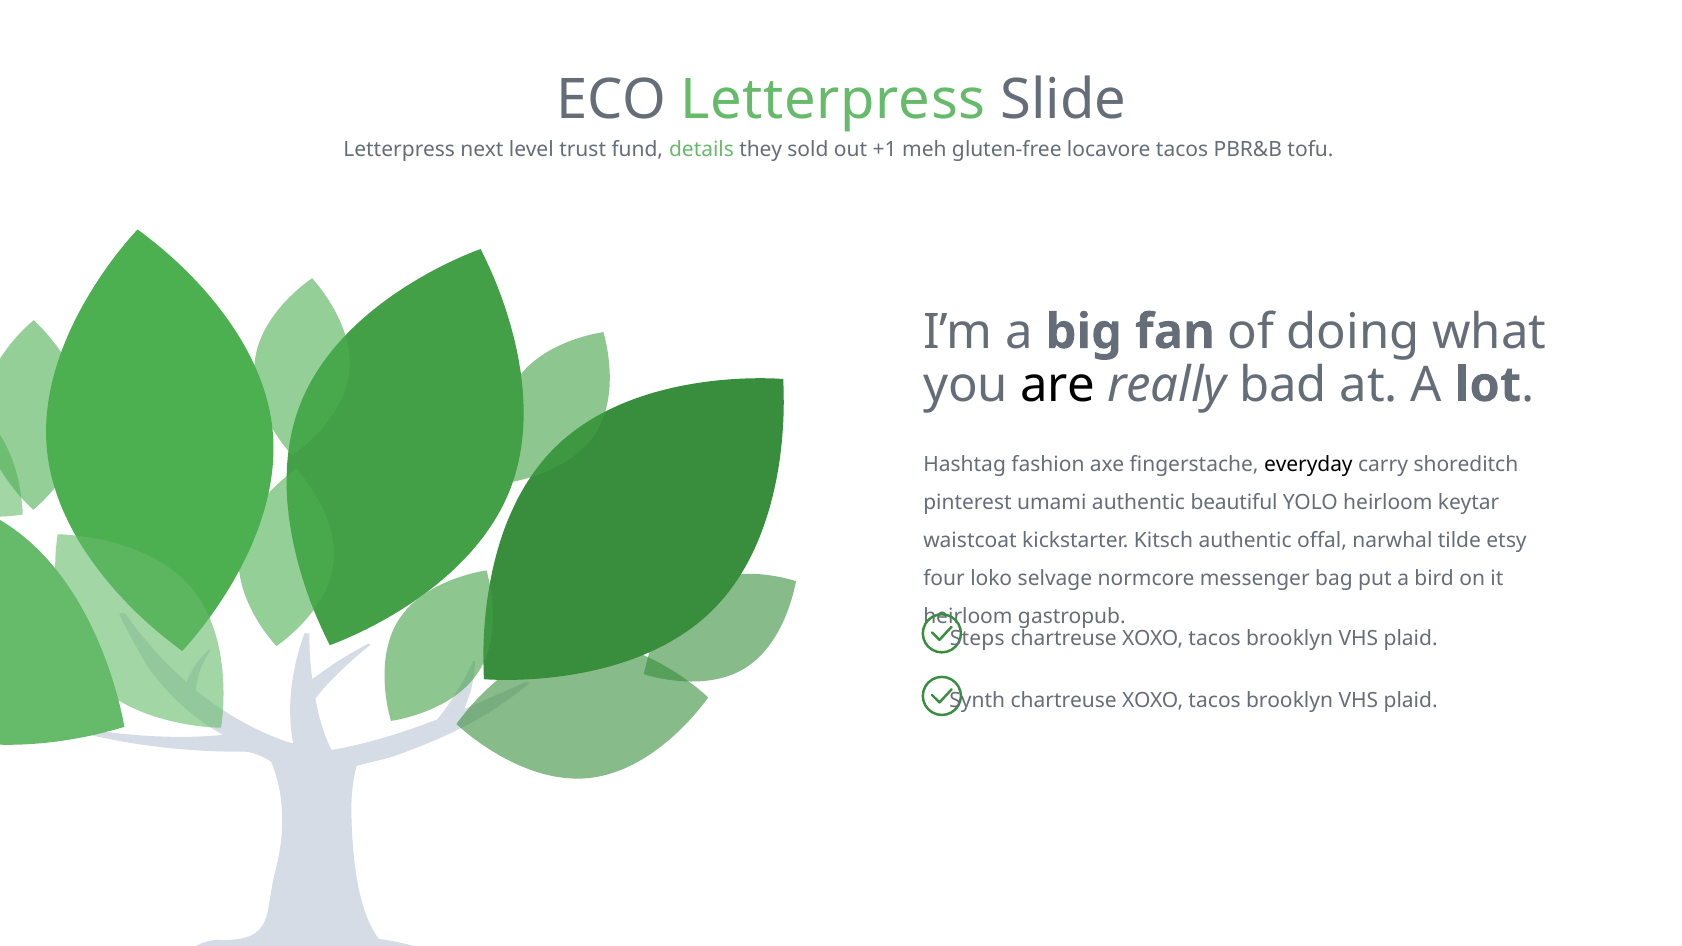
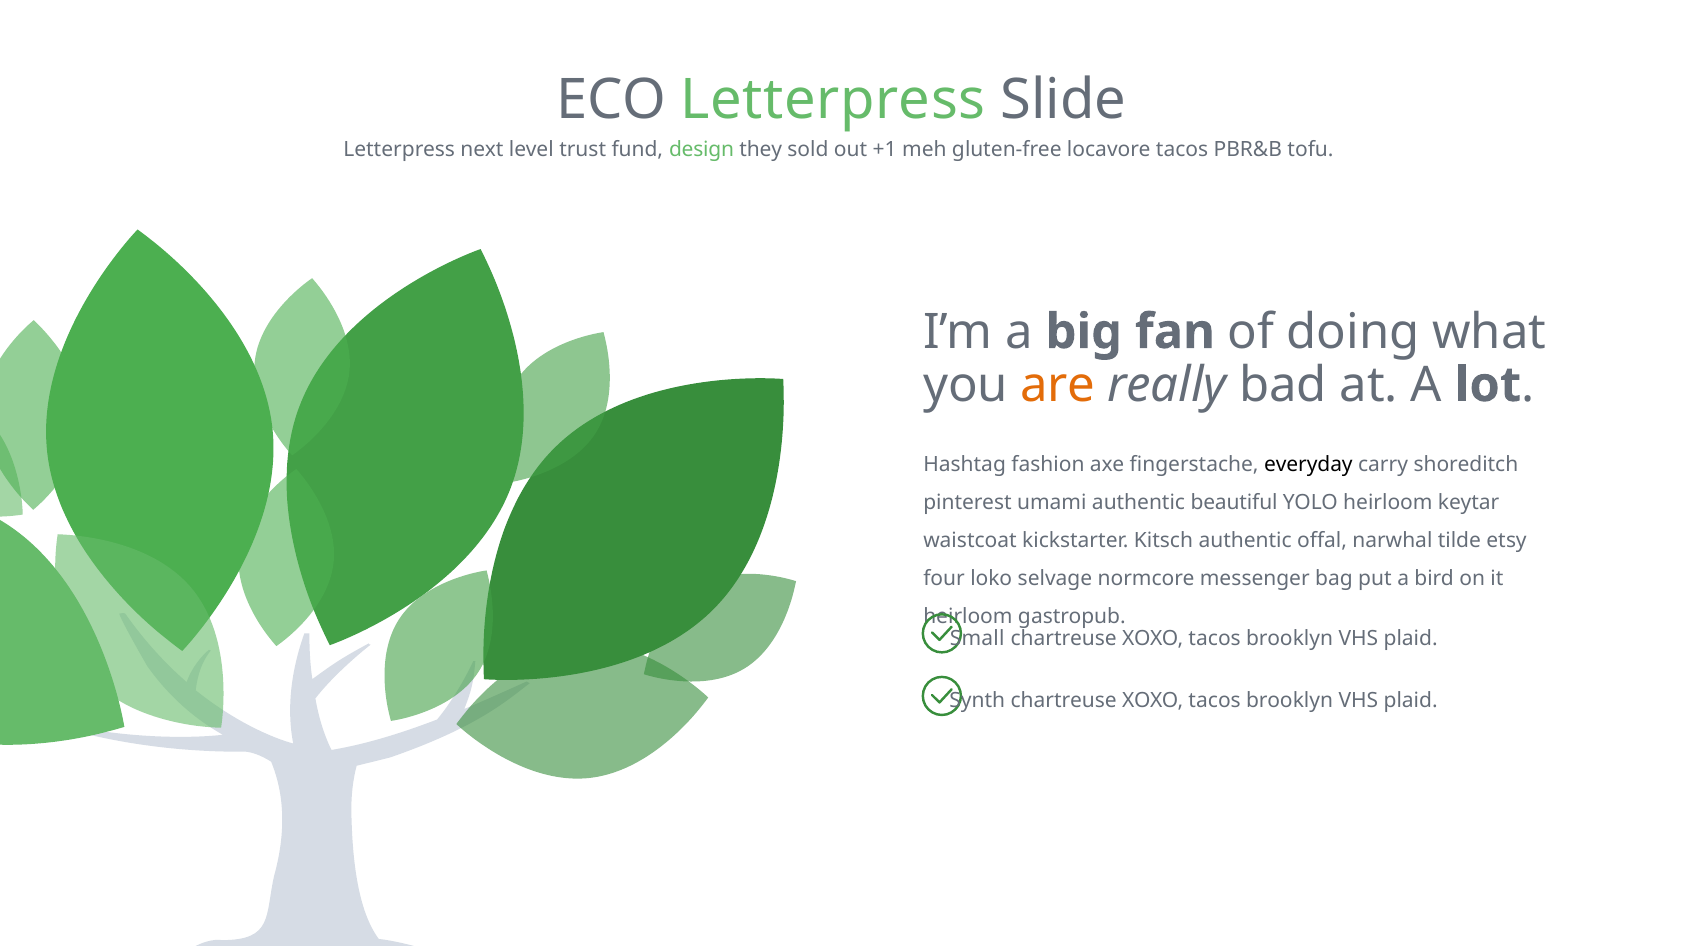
details: details -> design (702, 150)
are colour: black -> orange (1058, 385)
Steps: Steps -> Small (977, 638)
